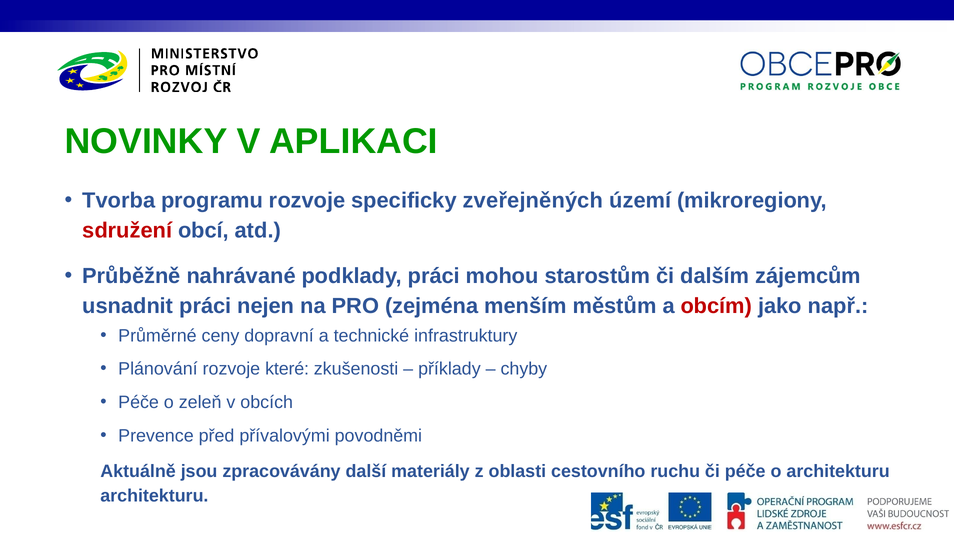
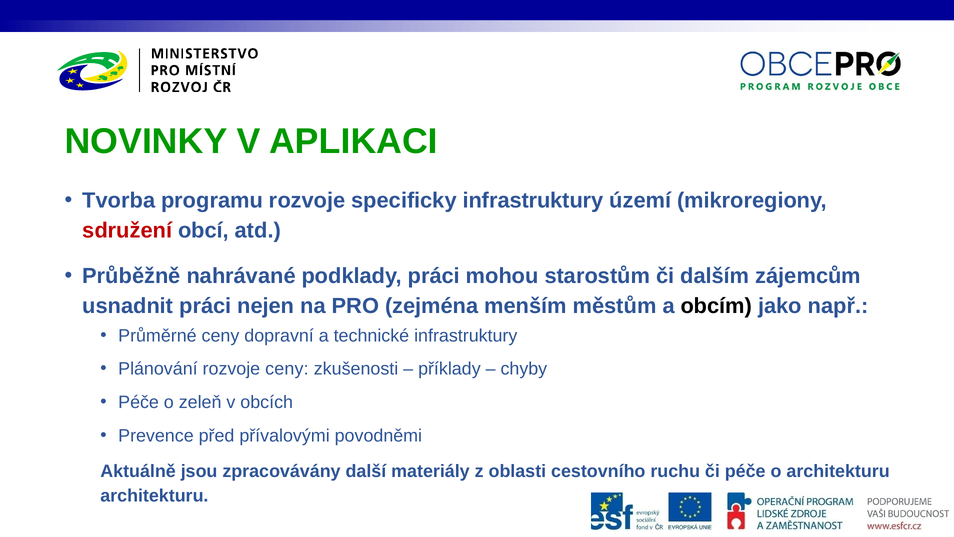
specificky zveřejněných: zveřejněných -> infrastruktury (533, 200)
obcím colour: red -> black (716, 306)
rozvoje které: které -> ceny (287, 369)
